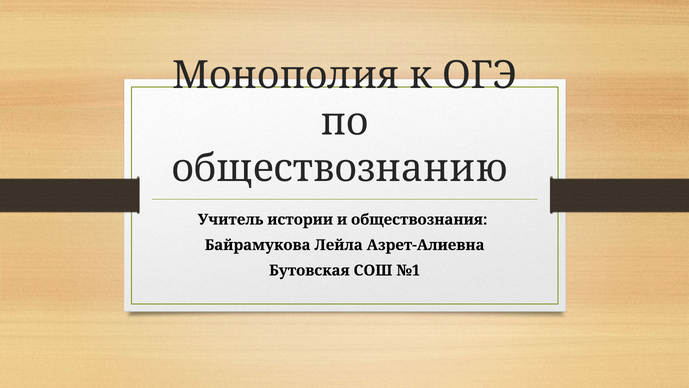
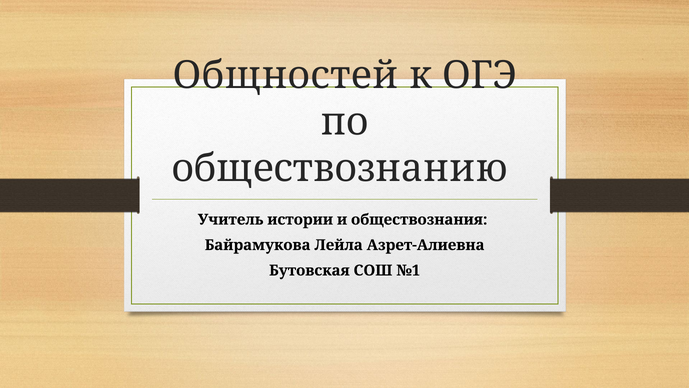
Монополия: Монополия -> Общностей (286, 75)
